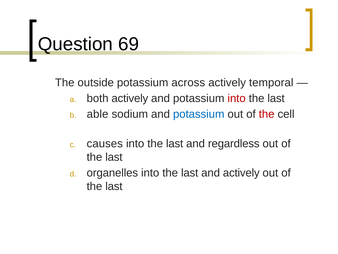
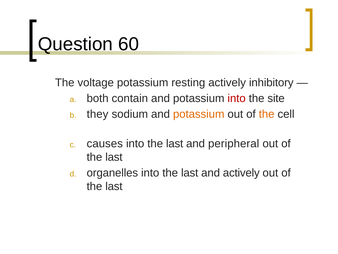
69: 69 -> 60 (129, 44)
outside: outside -> voltage (96, 82)
across: across -> resting (188, 82)
temporal: temporal -> inhibitory (271, 82)
both actively: actively -> contain (130, 98)
last: last -> site (276, 98)
able: able -> they (98, 114)
potassium colour: blue -> orange (199, 114)
the colour: red -> orange (267, 114)
regardless: regardless -> peripheral (234, 143)
